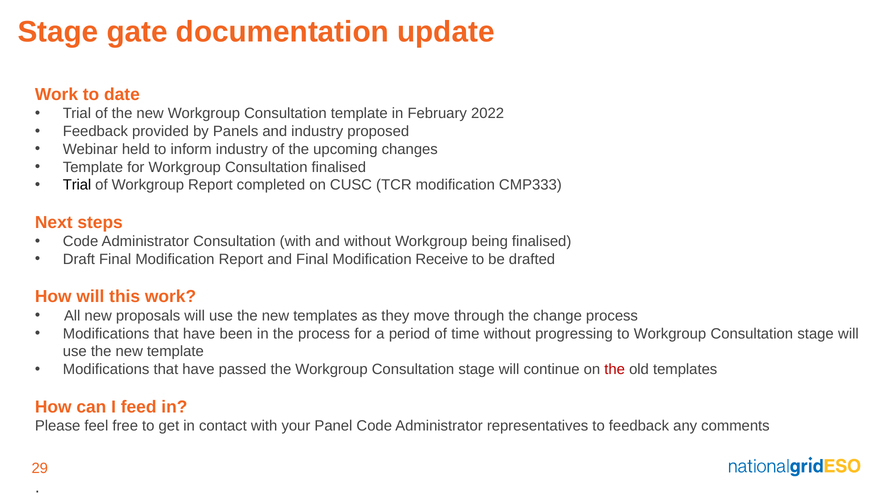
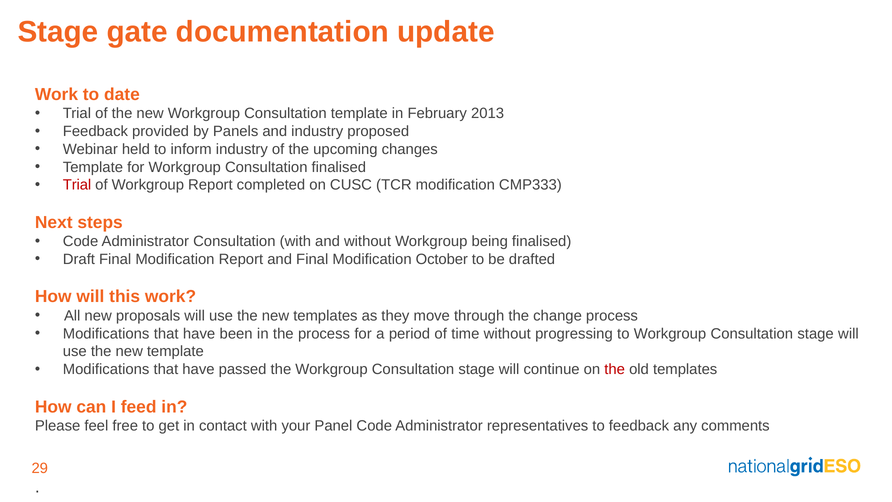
2022: 2022 -> 2013 (488, 114)
Trial colour: black -> red (77, 185)
Receive: Receive -> October (442, 259)
